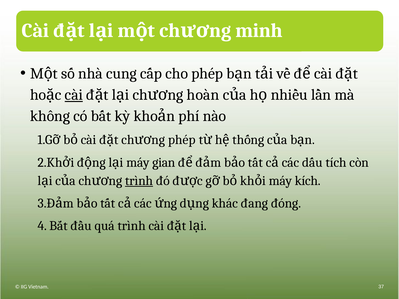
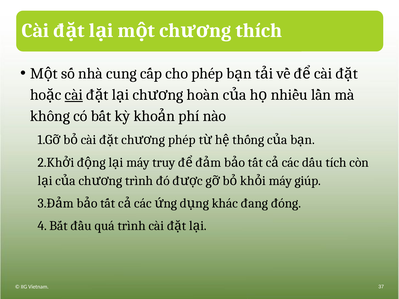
minh: minh -> thích (259, 31)
gian: gian -> truy (164, 163)
trình underline: present -> none (139, 181)
kích: kích -> giúp (308, 181)
